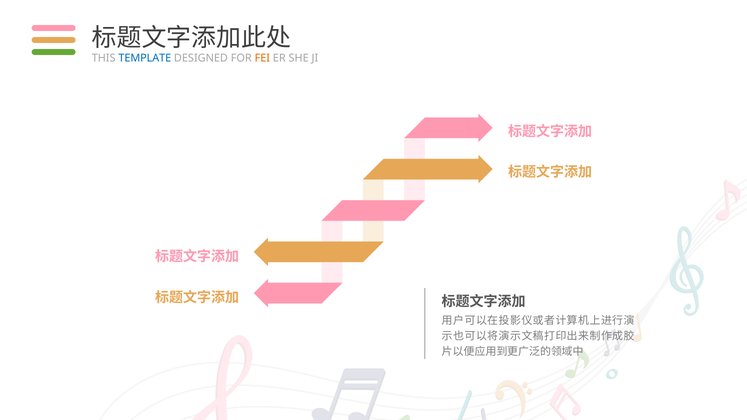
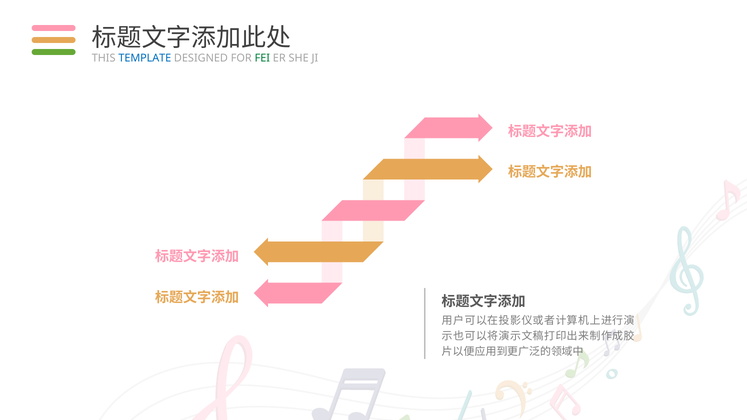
FEI colour: orange -> green (262, 58)
